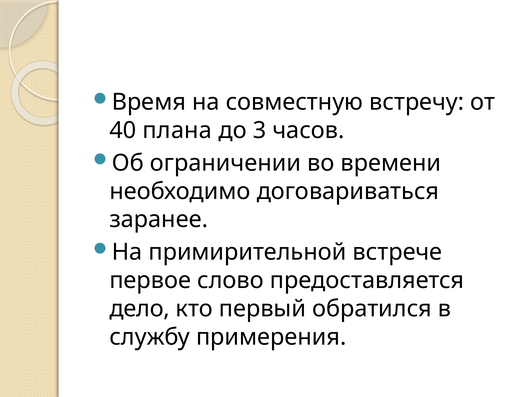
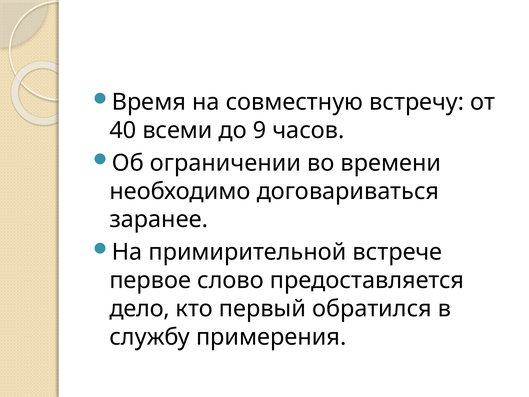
плана: плана -> всеми (177, 130)
3: 3 -> 9 (260, 130)
